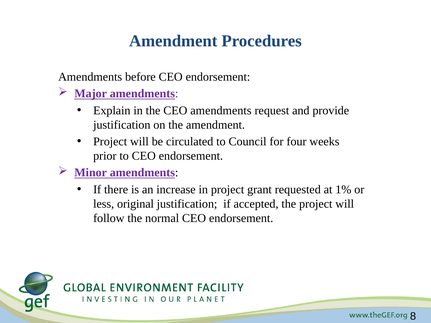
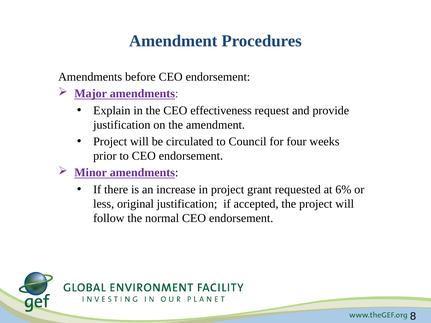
CEO amendments: amendments -> effectiveness (221, 111)
1%: 1% -> 6% (343, 190)
